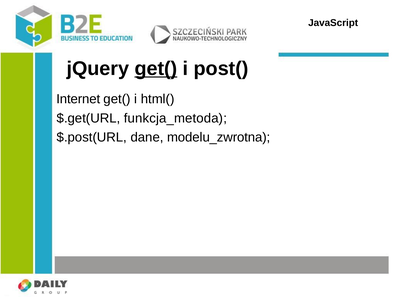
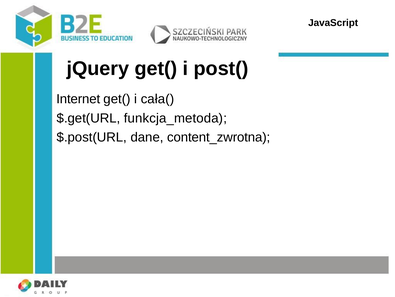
get( underline: present -> none (156, 68)
html(: html( -> cała( (158, 99)
modelu_zwrotna: modelu_zwrotna -> content_zwrotna (219, 137)
